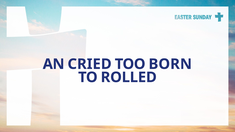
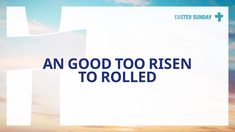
CRIED: CRIED -> GOOD (90, 64)
BORN: BORN -> RISEN (170, 64)
